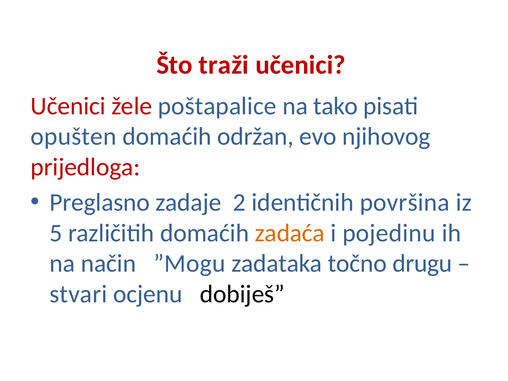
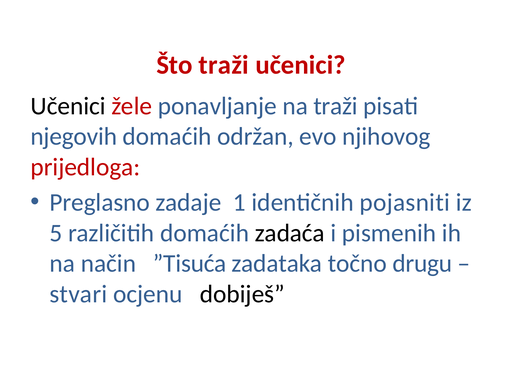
Učenici colour: red -> black (68, 106)
poštapalice: poštapalice -> ponavljanje (217, 106)
na tako: tako -> traži (336, 106)
opušten: opušten -> njegovih (74, 137)
2: 2 -> 1 (239, 203)
površina: površina -> pojasniti (405, 203)
zadaća colour: orange -> black (290, 233)
pojedinu: pojedinu -> pismenih (389, 233)
”Mogu: ”Mogu -> ”Tisuća (190, 264)
